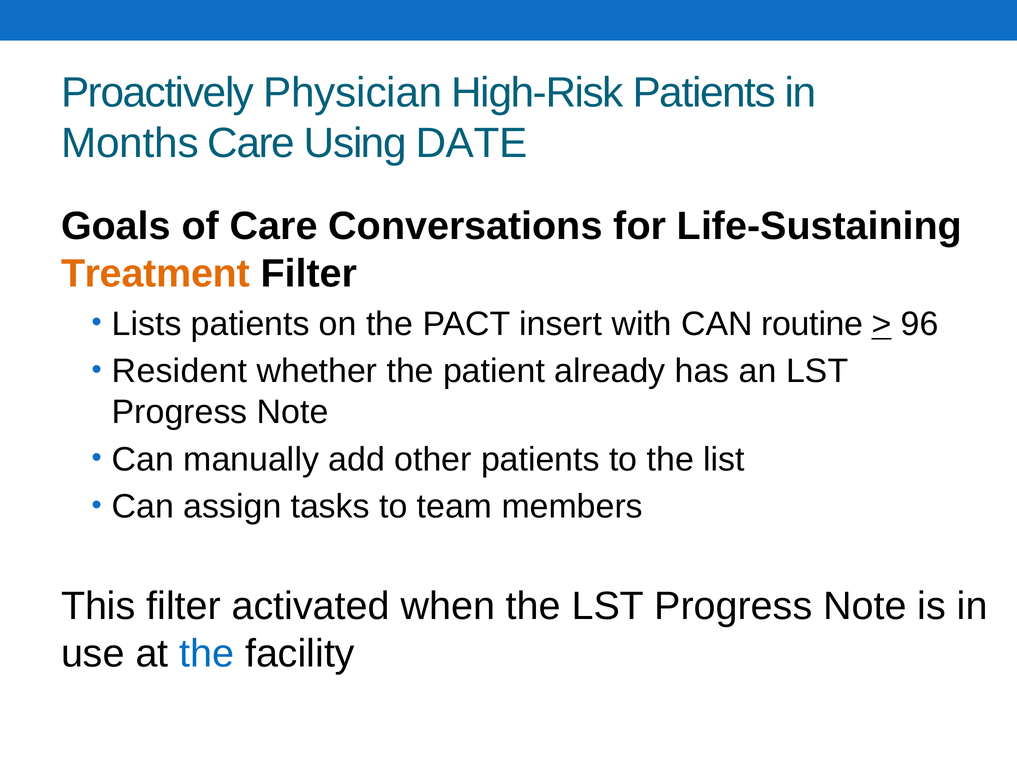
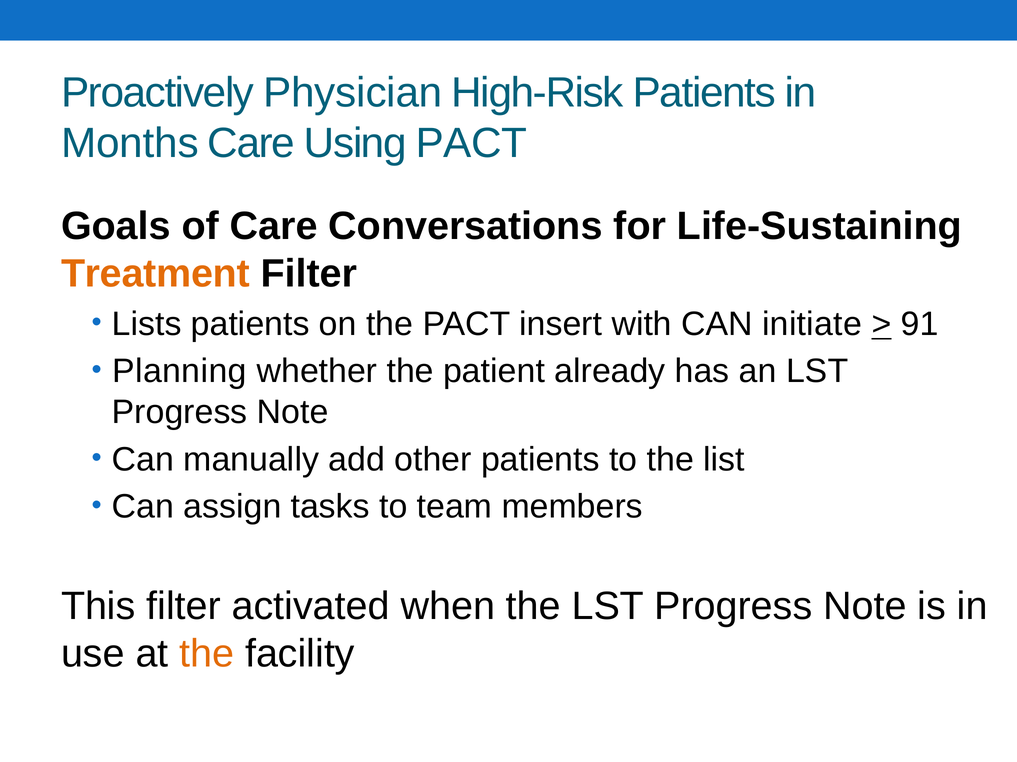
Using DATE: DATE -> PACT (471, 144)
routine: routine -> initiate (812, 324)
96: 96 -> 91 (920, 324)
Resident: Resident -> Planning (179, 372)
the colour: blue -> orange (207, 654)
